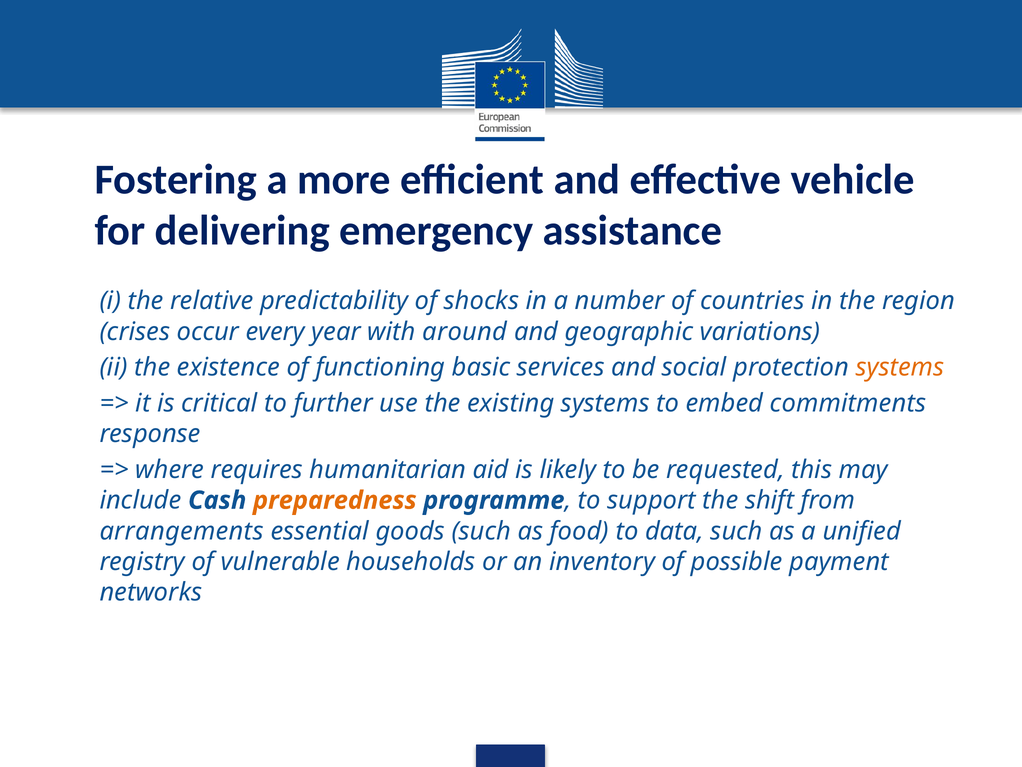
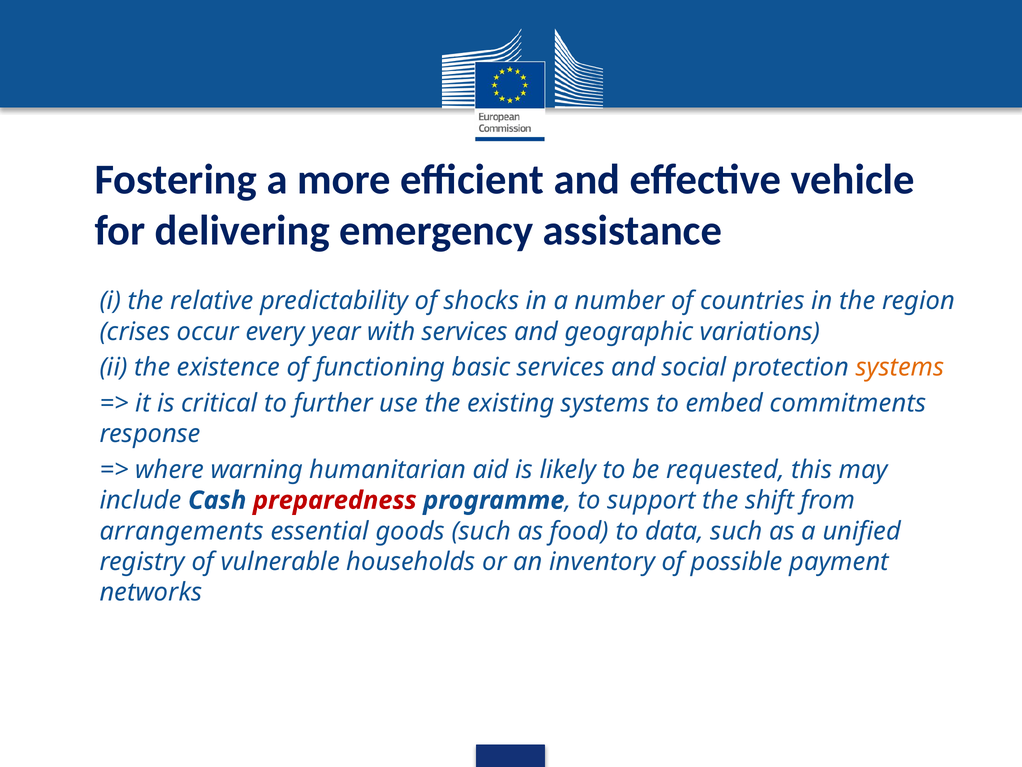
with around: around -> services (465, 331)
requires: requires -> warning (257, 469)
preparedness colour: orange -> red (335, 500)
